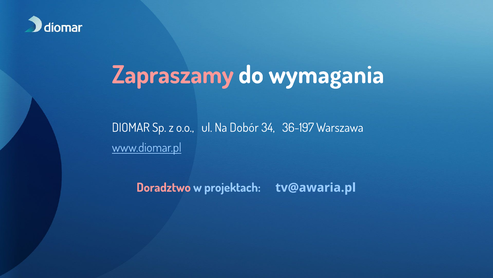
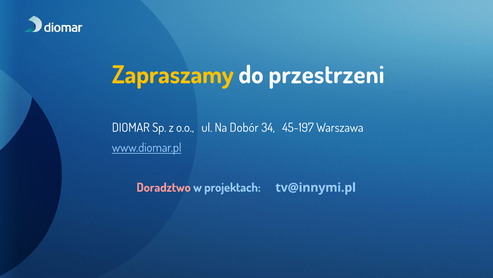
Zapraszamy colour: pink -> yellow (173, 75)
wymagania: wymagania -> przestrzeni (326, 75)
36-197: 36-197 -> 45-197 (298, 127)
tv@awaria.pl: tv@awaria.pl -> tv@innymi.pl (316, 187)
